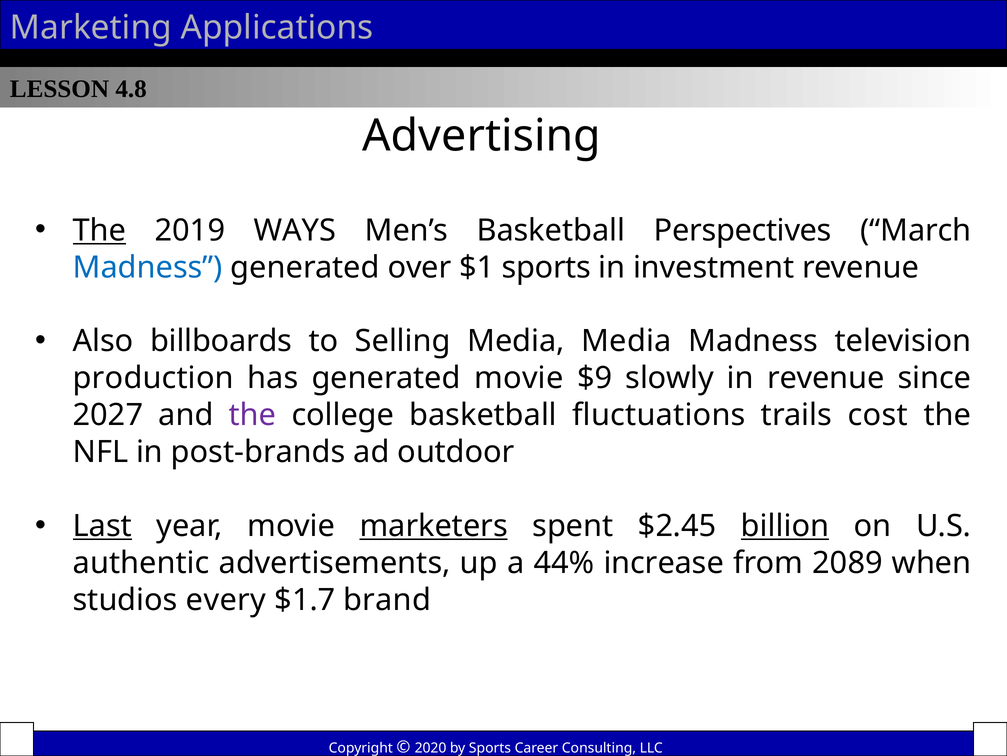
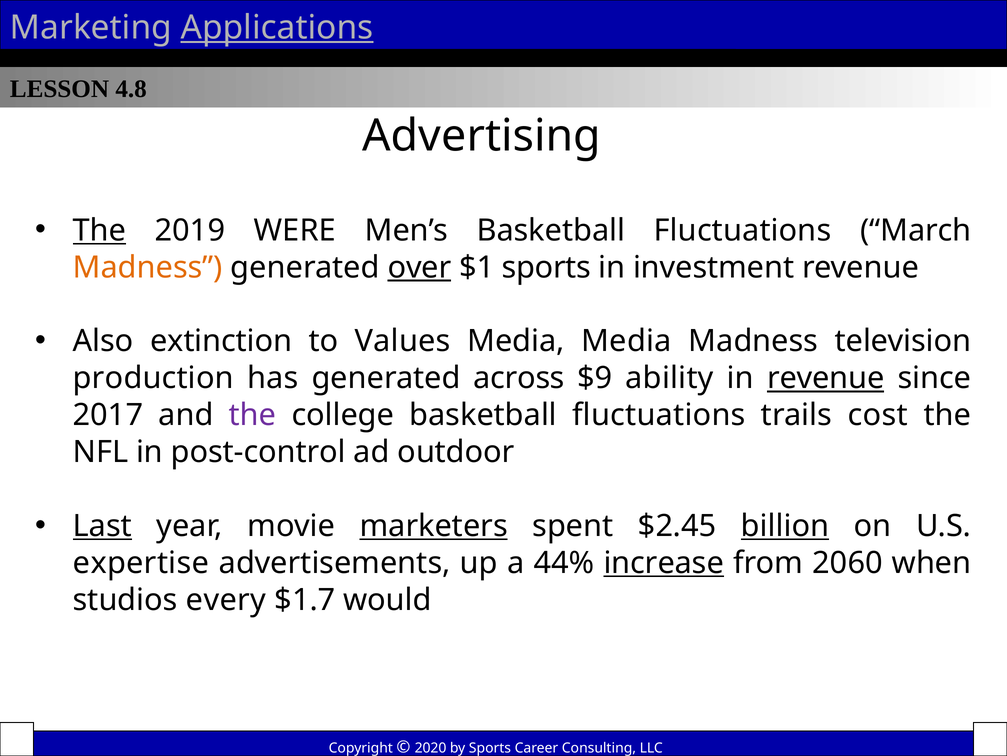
Applications underline: none -> present (277, 27)
WAYS: WAYS -> WERE (295, 230)
Men’s Basketball Perspectives: Perspectives -> Fluctuations (743, 230)
Madness colour: blue -> orange (148, 267)
over underline: none -> present (419, 267)
billboards: billboards -> extinction (221, 341)
Selling: Selling -> Values (403, 341)
generated movie: movie -> across (519, 378)
slowly: slowly -> ability (670, 378)
revenue underline: none -> present (826, 378)
2027: 2027 -> 2017 (108, 415)
post-brands: post-brands -> post-control (258, 452)
authentic: authentic -> expertise (141, 562)
increase underline: none -> present (664, 562)
2089: 2089 -> 2060 (848, 562)
brand: brand -> would (387, 599)
